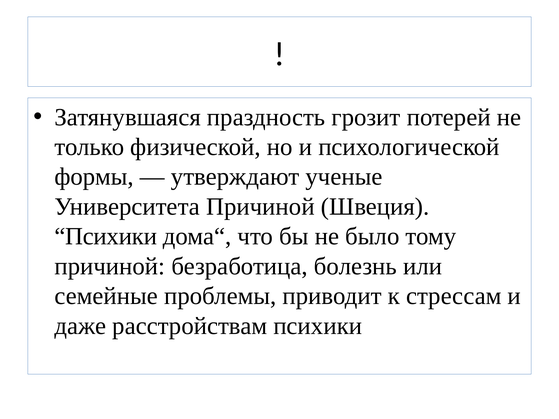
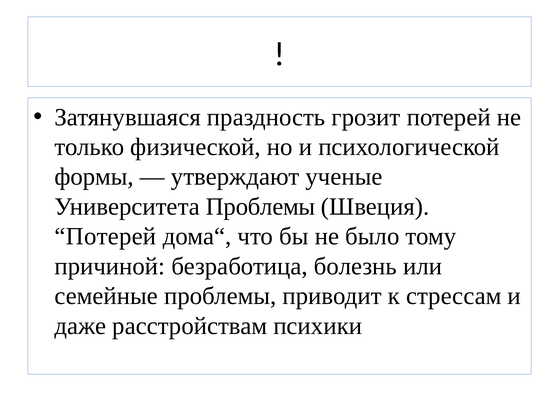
Университета Причиной: Причиной -> Проблемы (261, 207)
Психики: Психики -> Потерей (105, 237)
